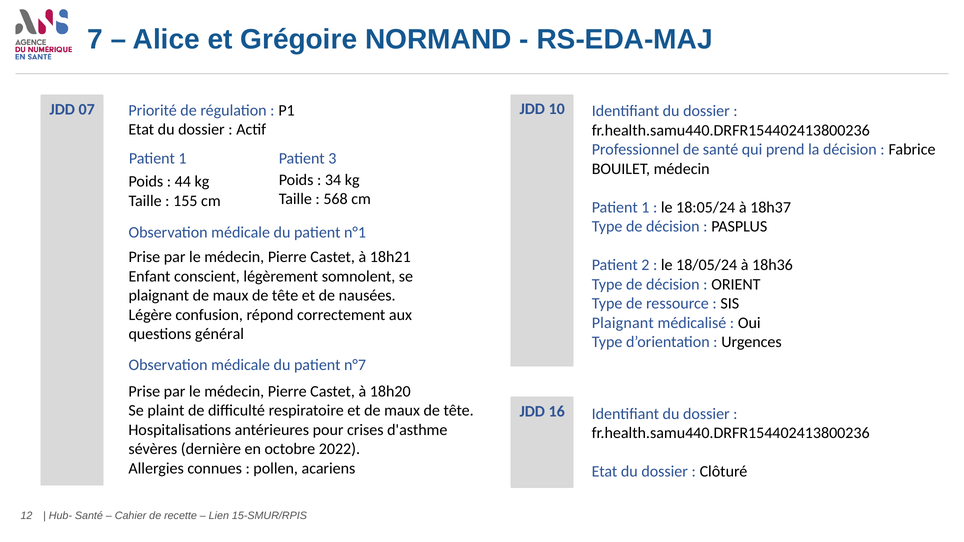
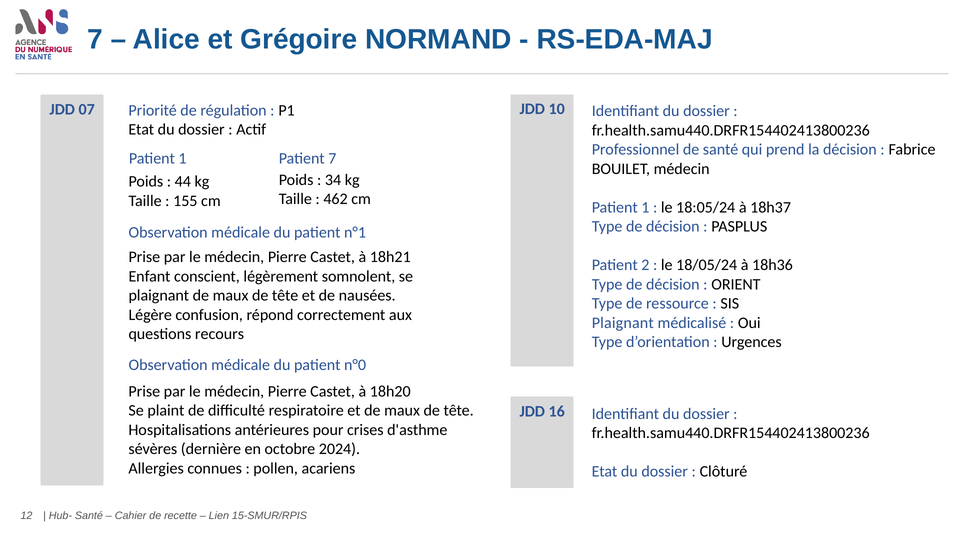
Patient 3: 3 -> 7 (332, 158)
568: 568 -> 462 (336, 199)
général: général -> recours (220, 334)
n°7: n°7 -> n°0 (355, 365)
2022: 2022 -> 2024 (339, 449)
